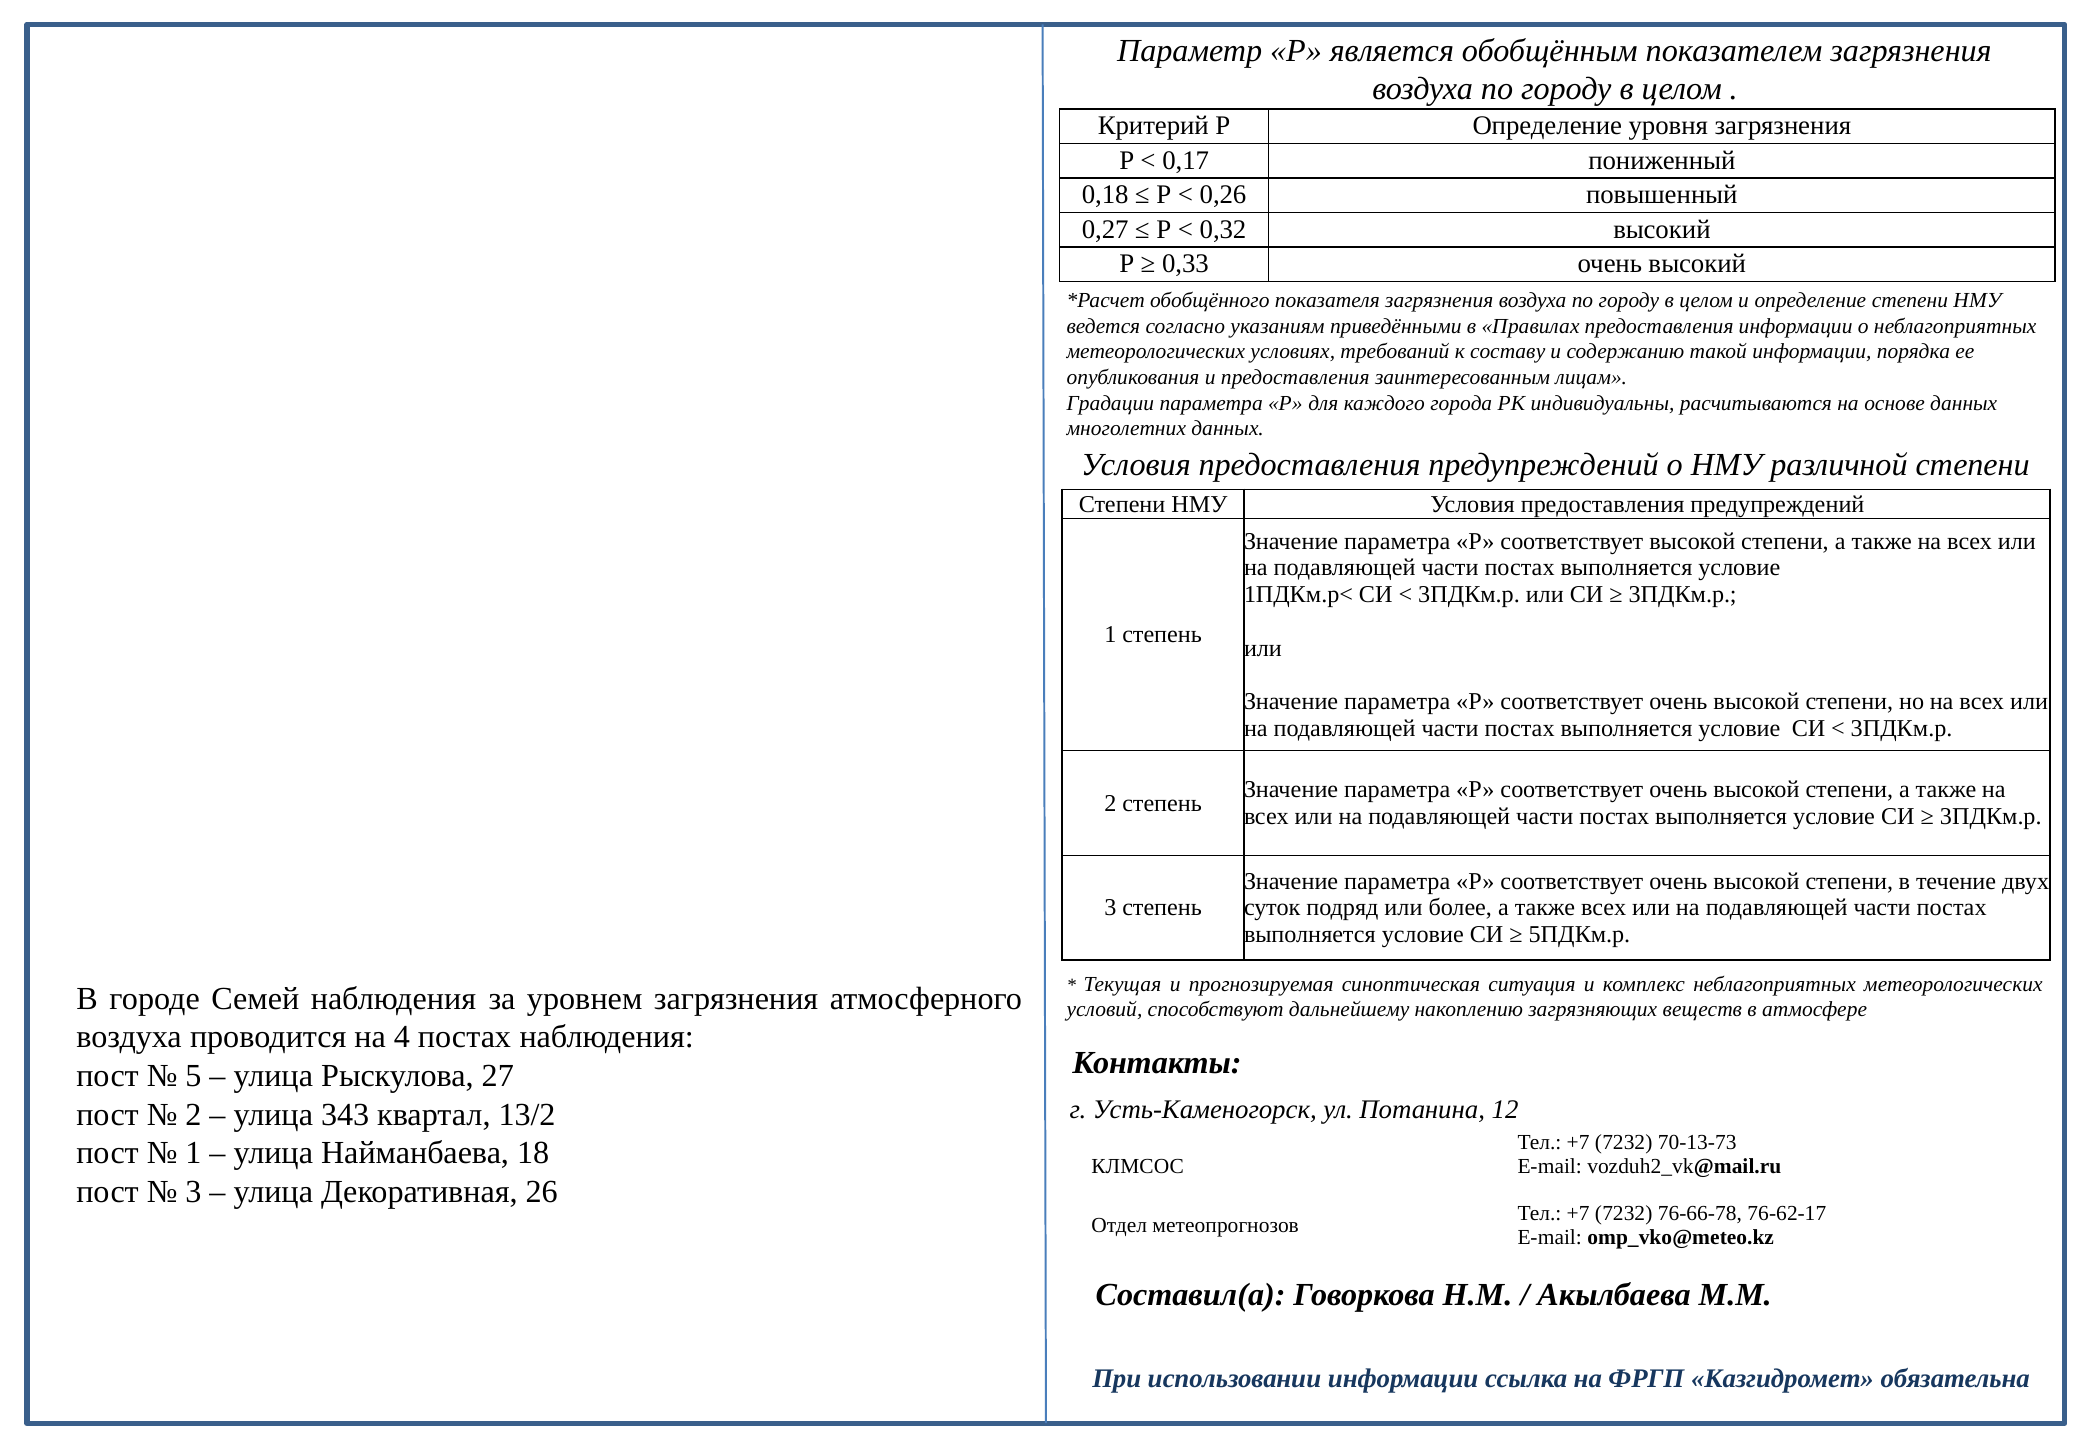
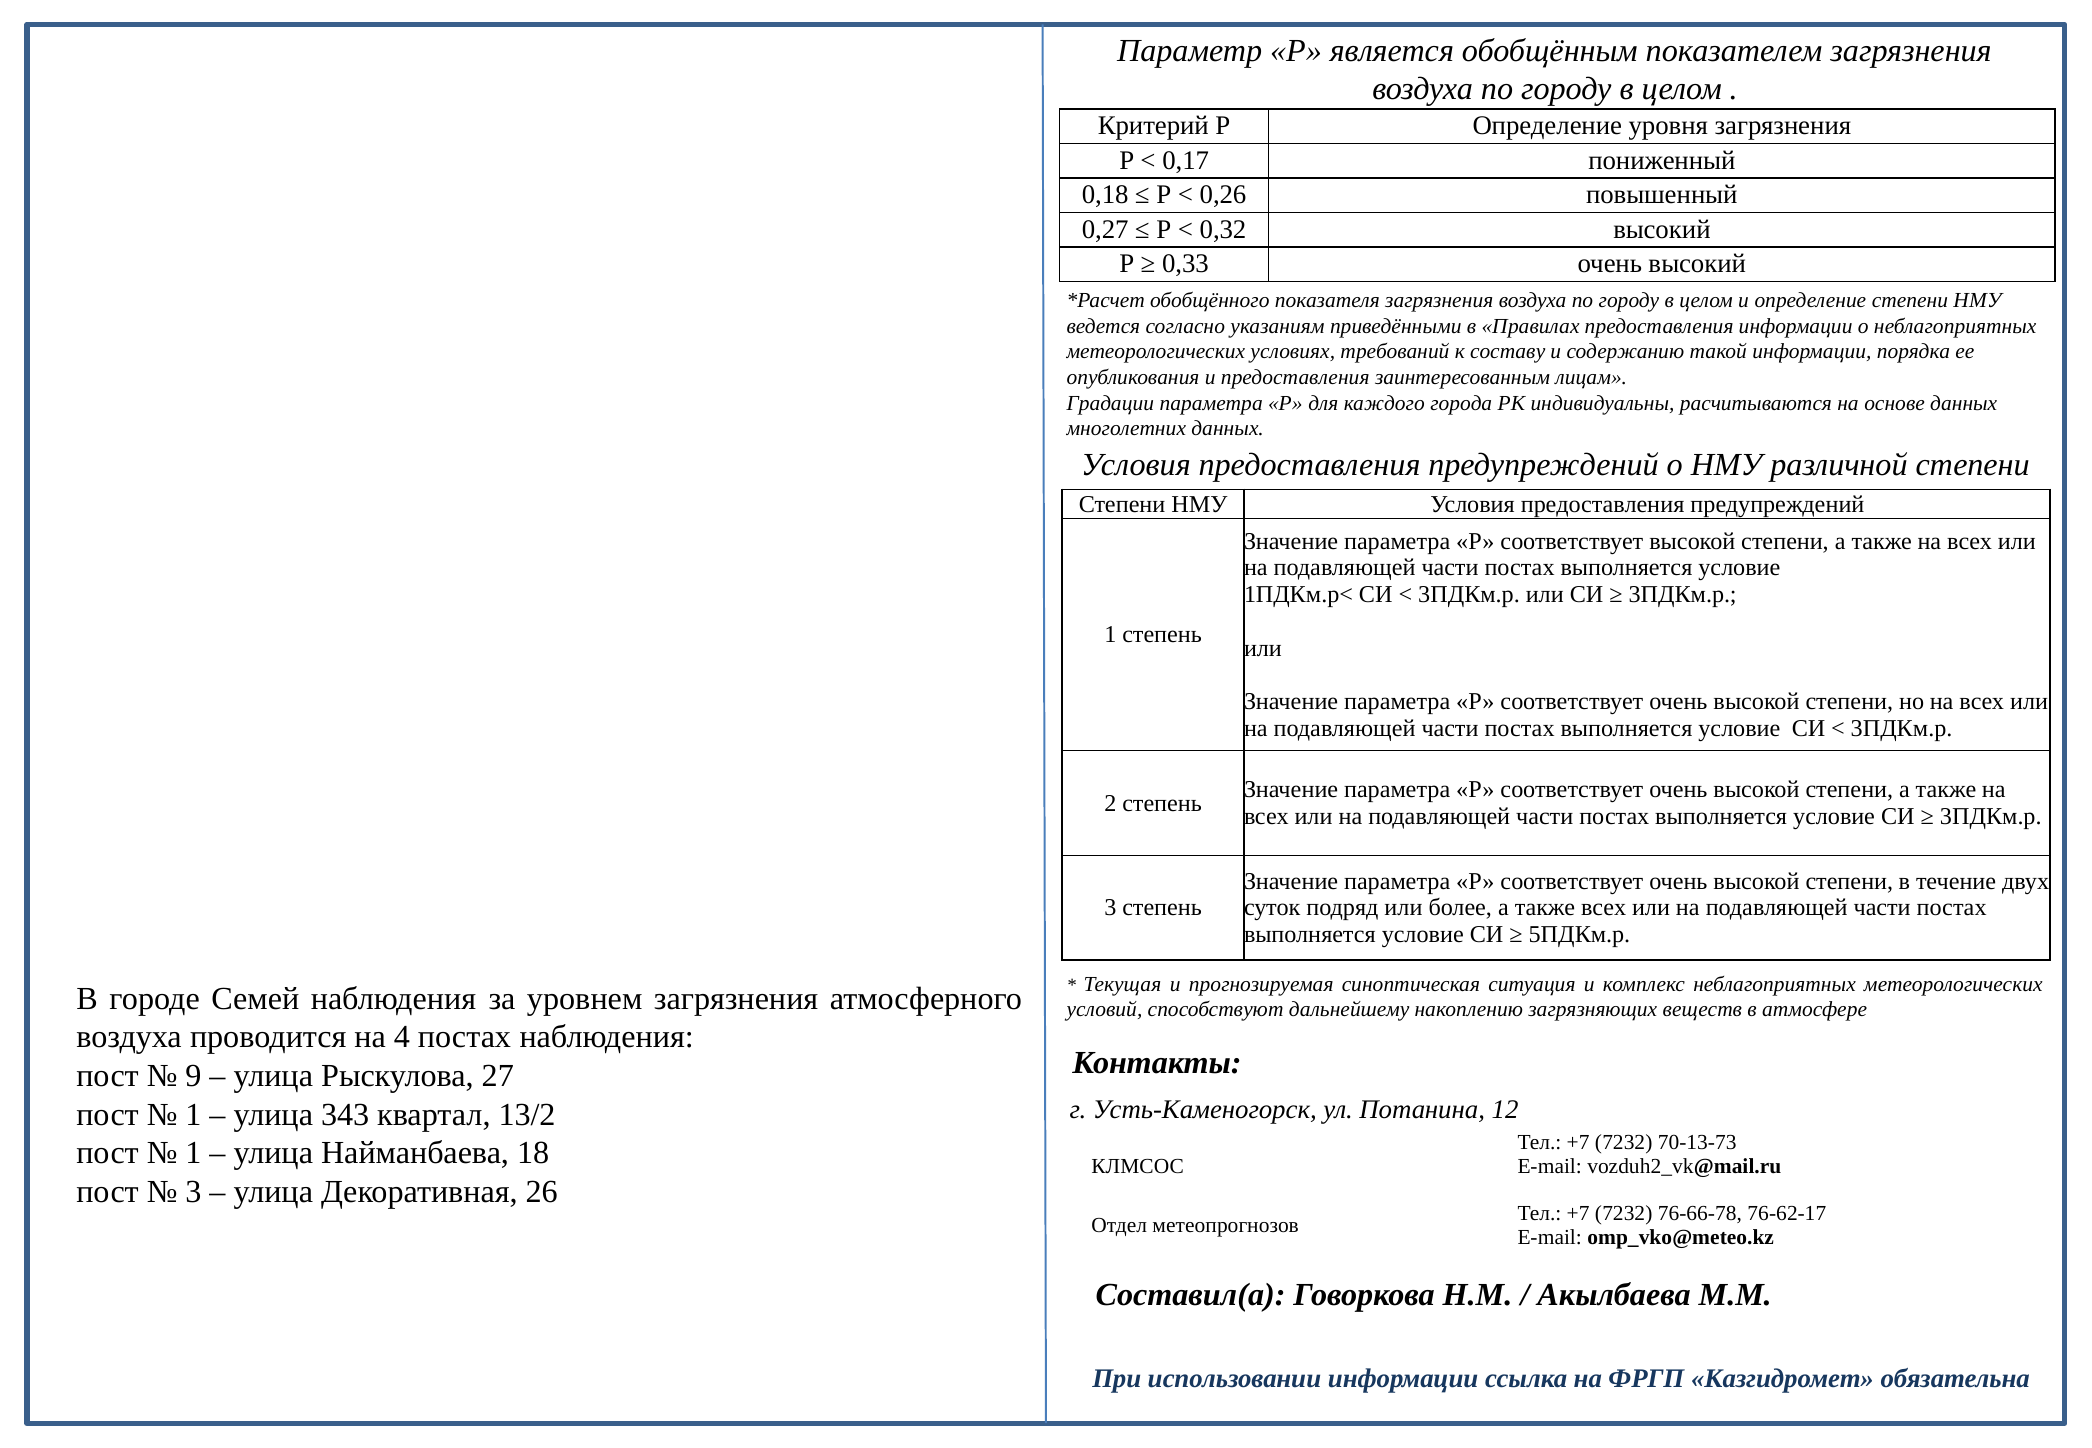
5: 5 -> 9 (193, 1076)
2: 2 -> 1 (193, 1115)
